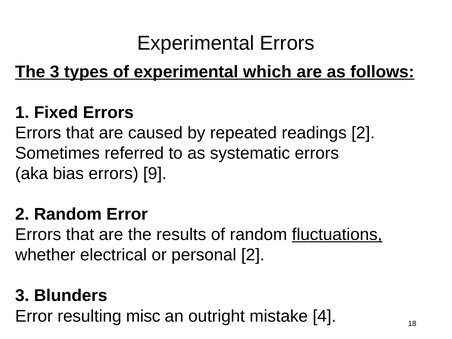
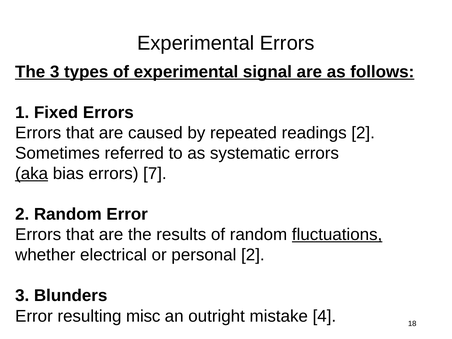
which: which -> signal (267, 72)
aka underline: none -> present (32, 174)
9: 9 -> 7 (155, 174)
